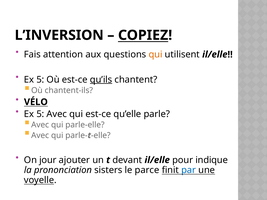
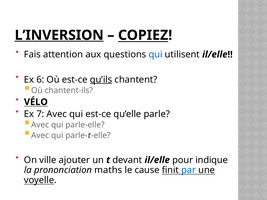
L’INVERSION underline: none -> present (59, 35)
qui colour: orange -> blue (156, 55)
5: 5 -> 6 (40, 80)
5: 5 -> 7 (40, 114)
jour: jour -> ville (48, 160)
sisters: sisters -> maths (108, 170)
parce: parce -> cause (147, 170)
